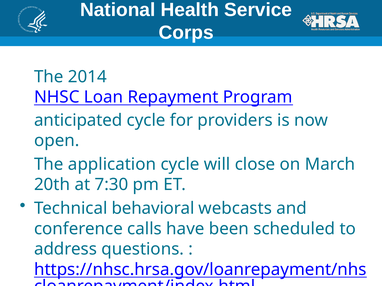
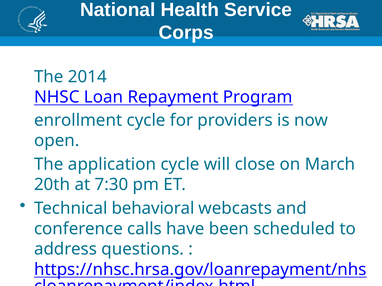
anticipated: anticipated -> enrollment (78, 120)
